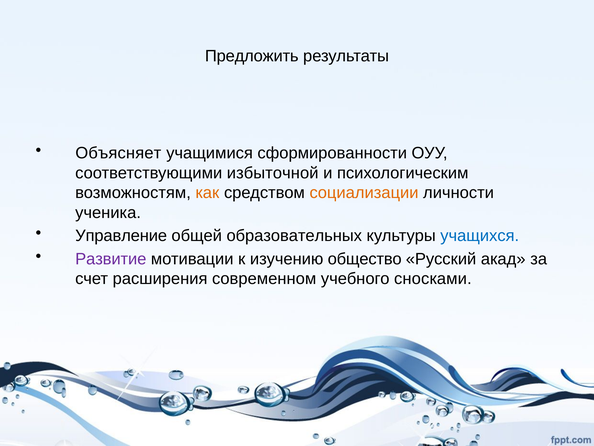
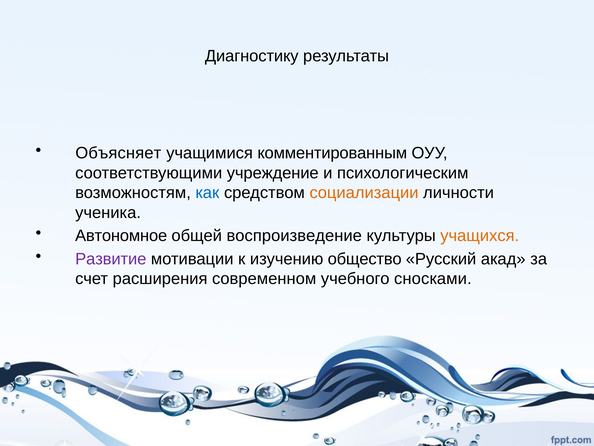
Предложить: Предложить -> Диагностику (252, 56)
сформированности: сформированности -> комментированным (332, 153)
избыточной: избыточной -> учреждение (273, 173)
как colour: orange -> blue (207, 193)
Управление: Управление -> Автономное (121, 235)
образовательных: образовательных -> воспроизведение (294, 235)
учащихся colour: blue -> orange (480, 235)
